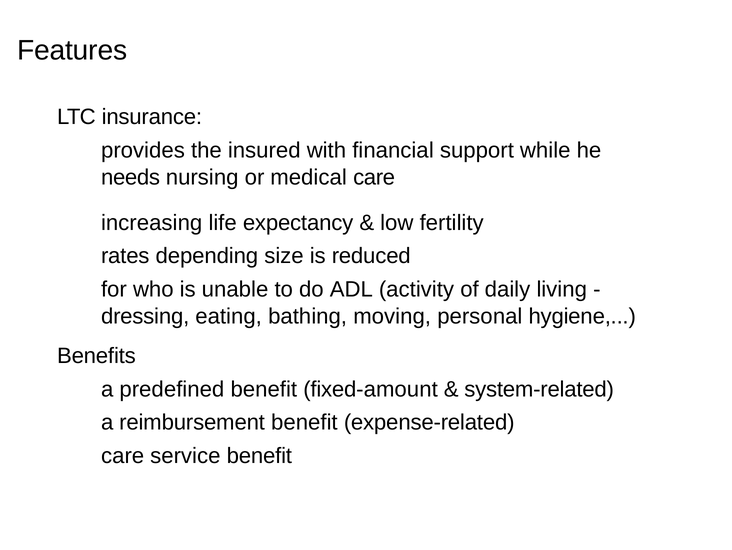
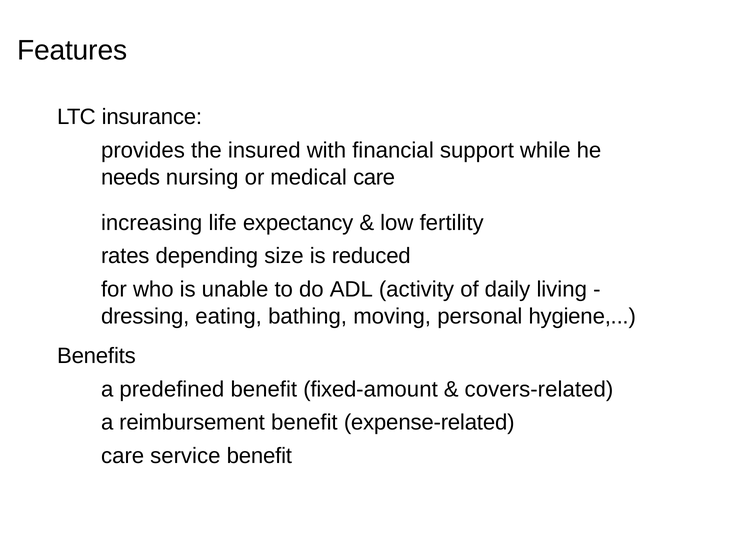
system-related: system-related -> covers-related (539, 389)
